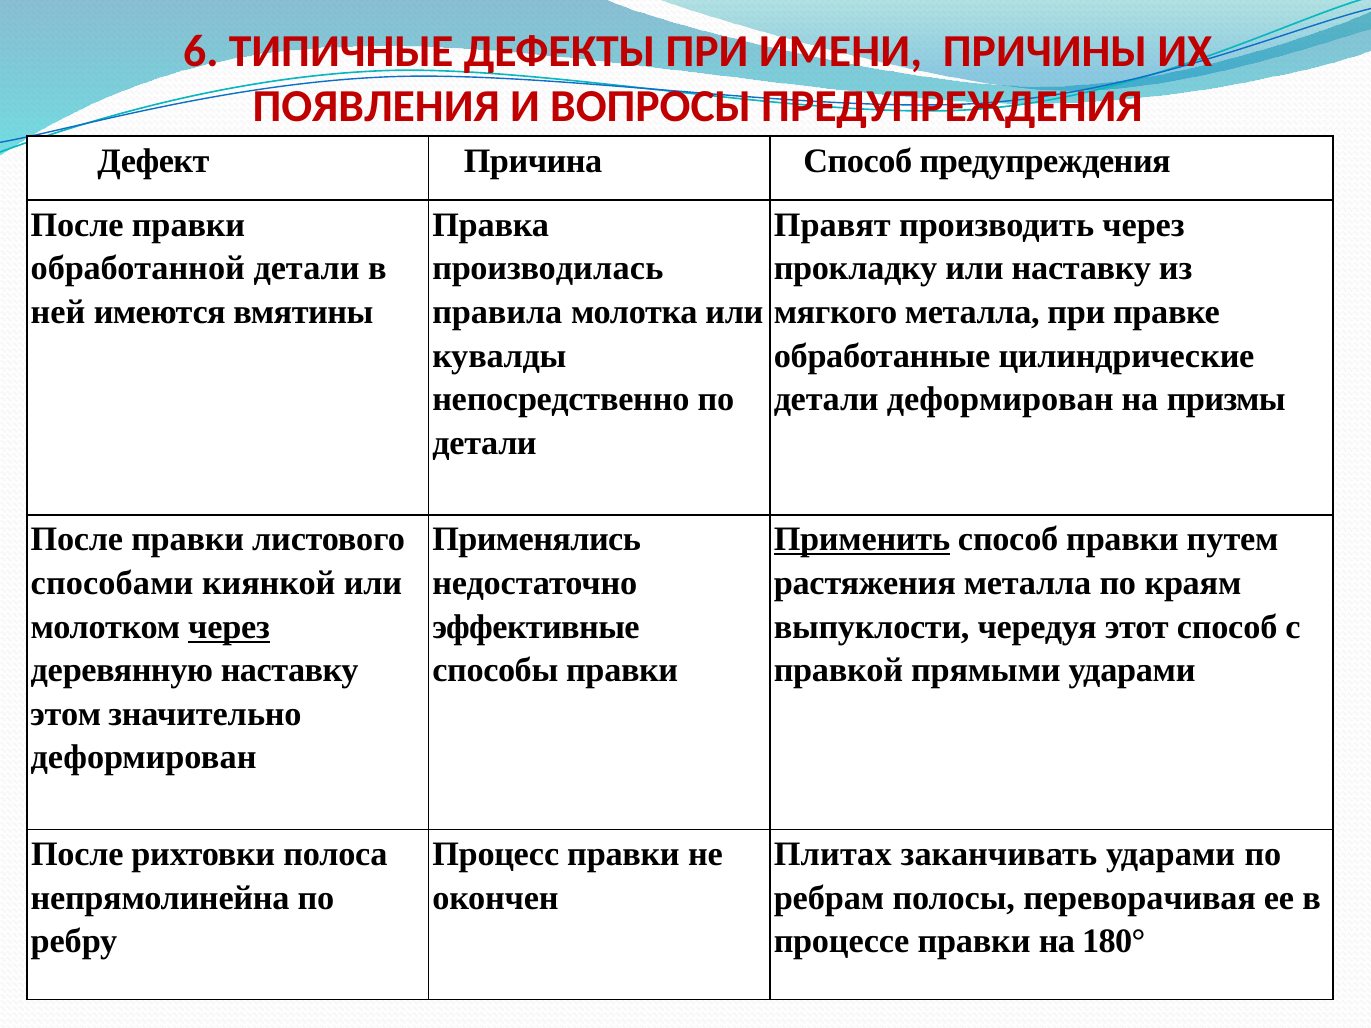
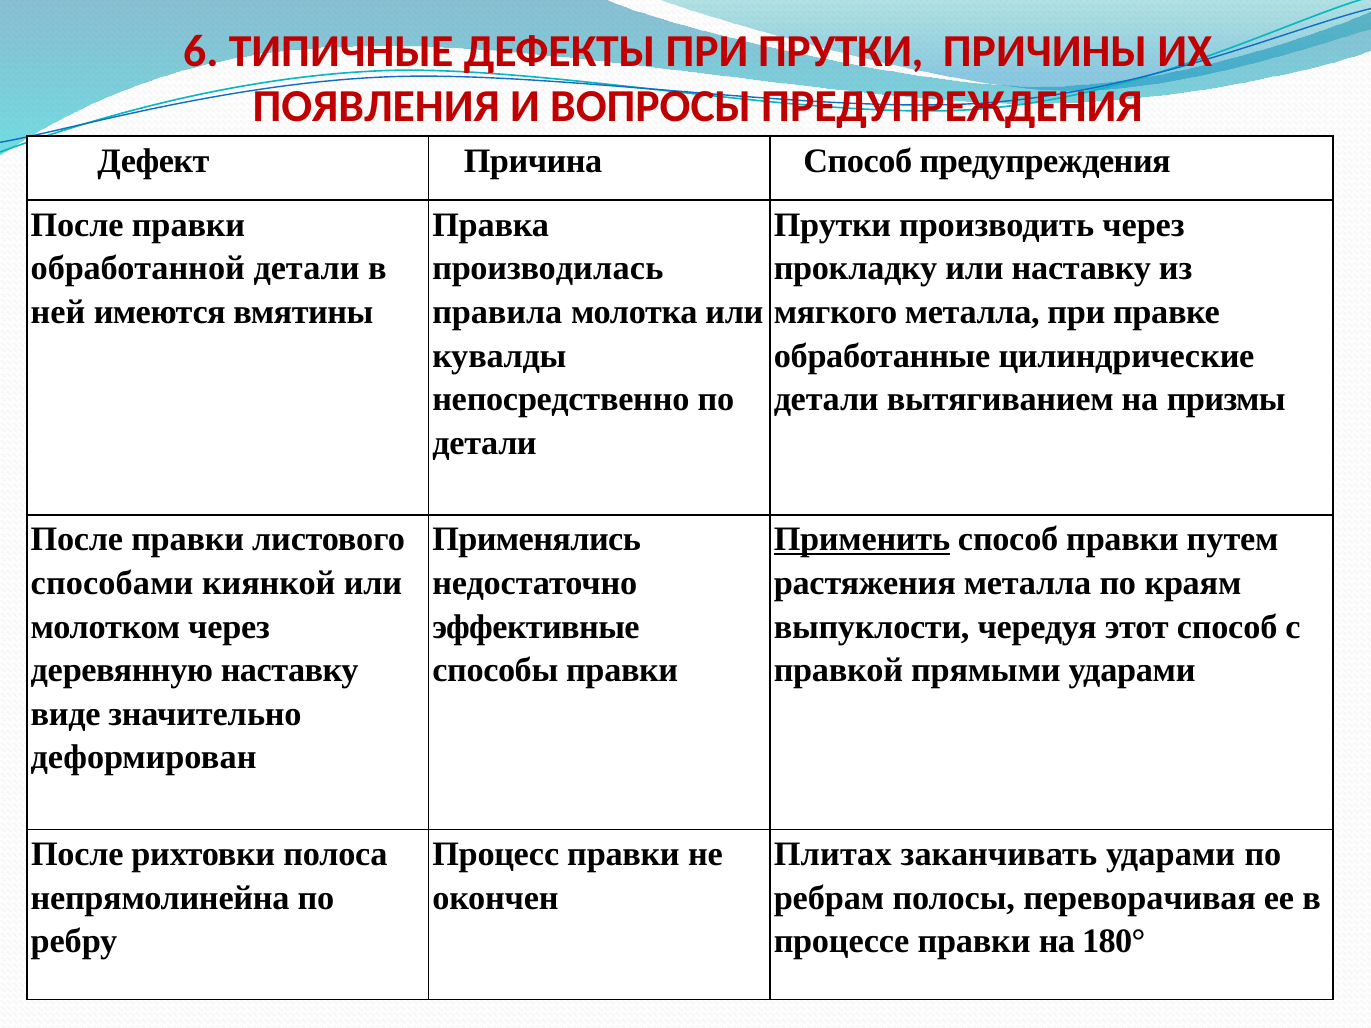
ПРИ ИМЕНИ: ИМЕНИ -> ПРУТКИ (841, 52)
Правят: Правят -> Прутки (833, 225)
детали деформирован: деформирован -> вытягиванием (1000, 399)
через underline: present -> none (229, 627)
этом: этом -> виде (66, 714)
